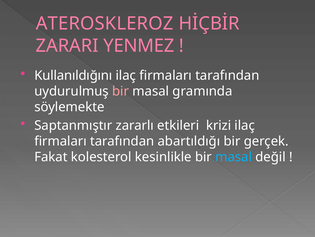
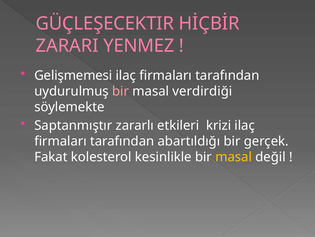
ATEROSKLEROZ: ATEROSKLEROZ -> GÜÇLEŞECEKTIR (105, 24)
Kullanıldığını: Kullanıldığını -> Gelişmemesi (73, 75)
gramında: gramında -> verdirdiği (202, 91)
masal colour: light blue -> yellow (234, 157)
